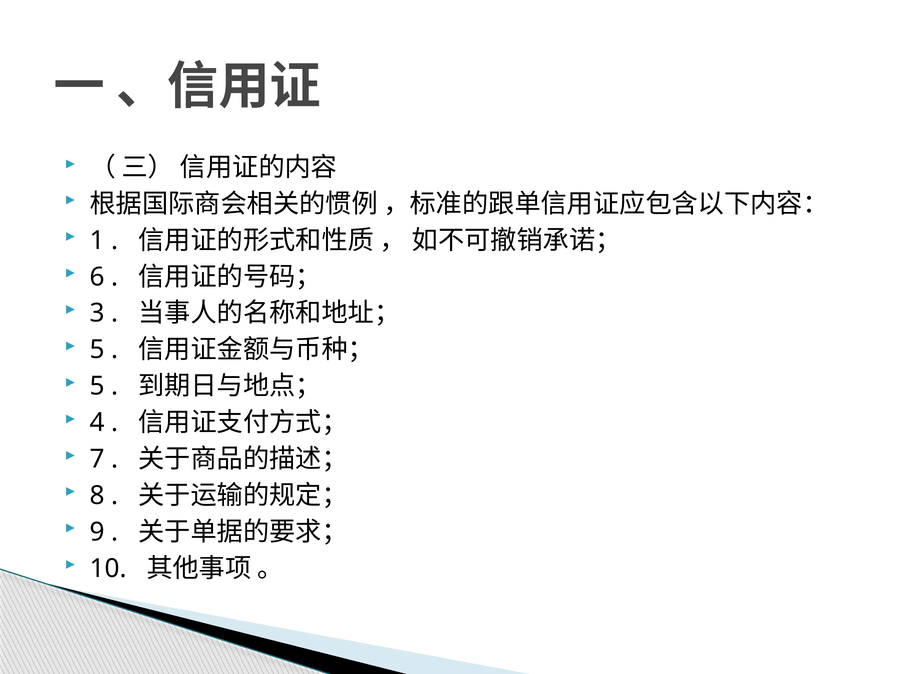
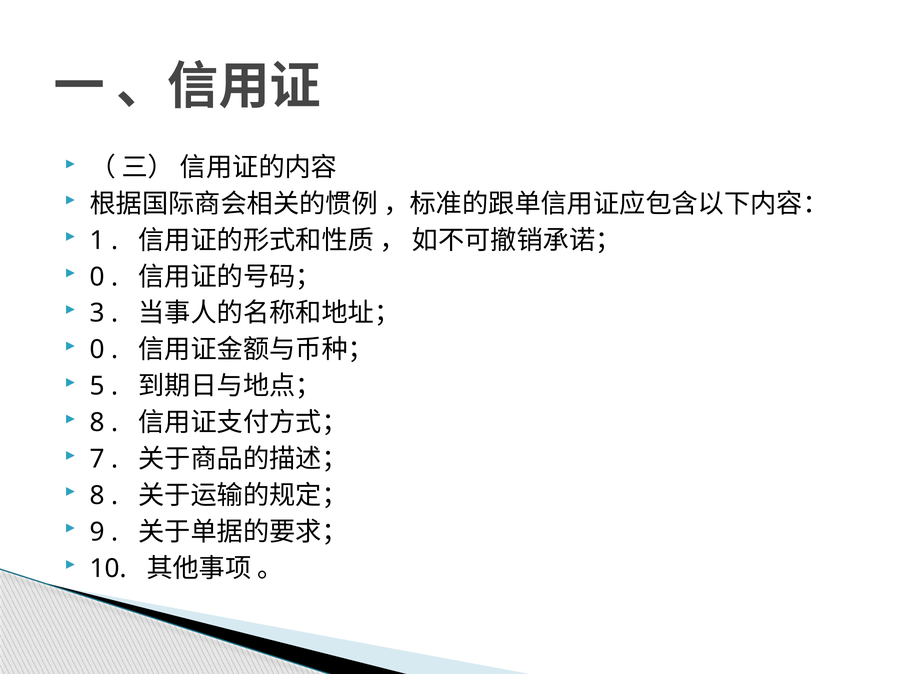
6: 6 -> 0 (97, 277)
5: 5 -> 0 (97, 350)
4: 4 -> 8 (97, 422)
